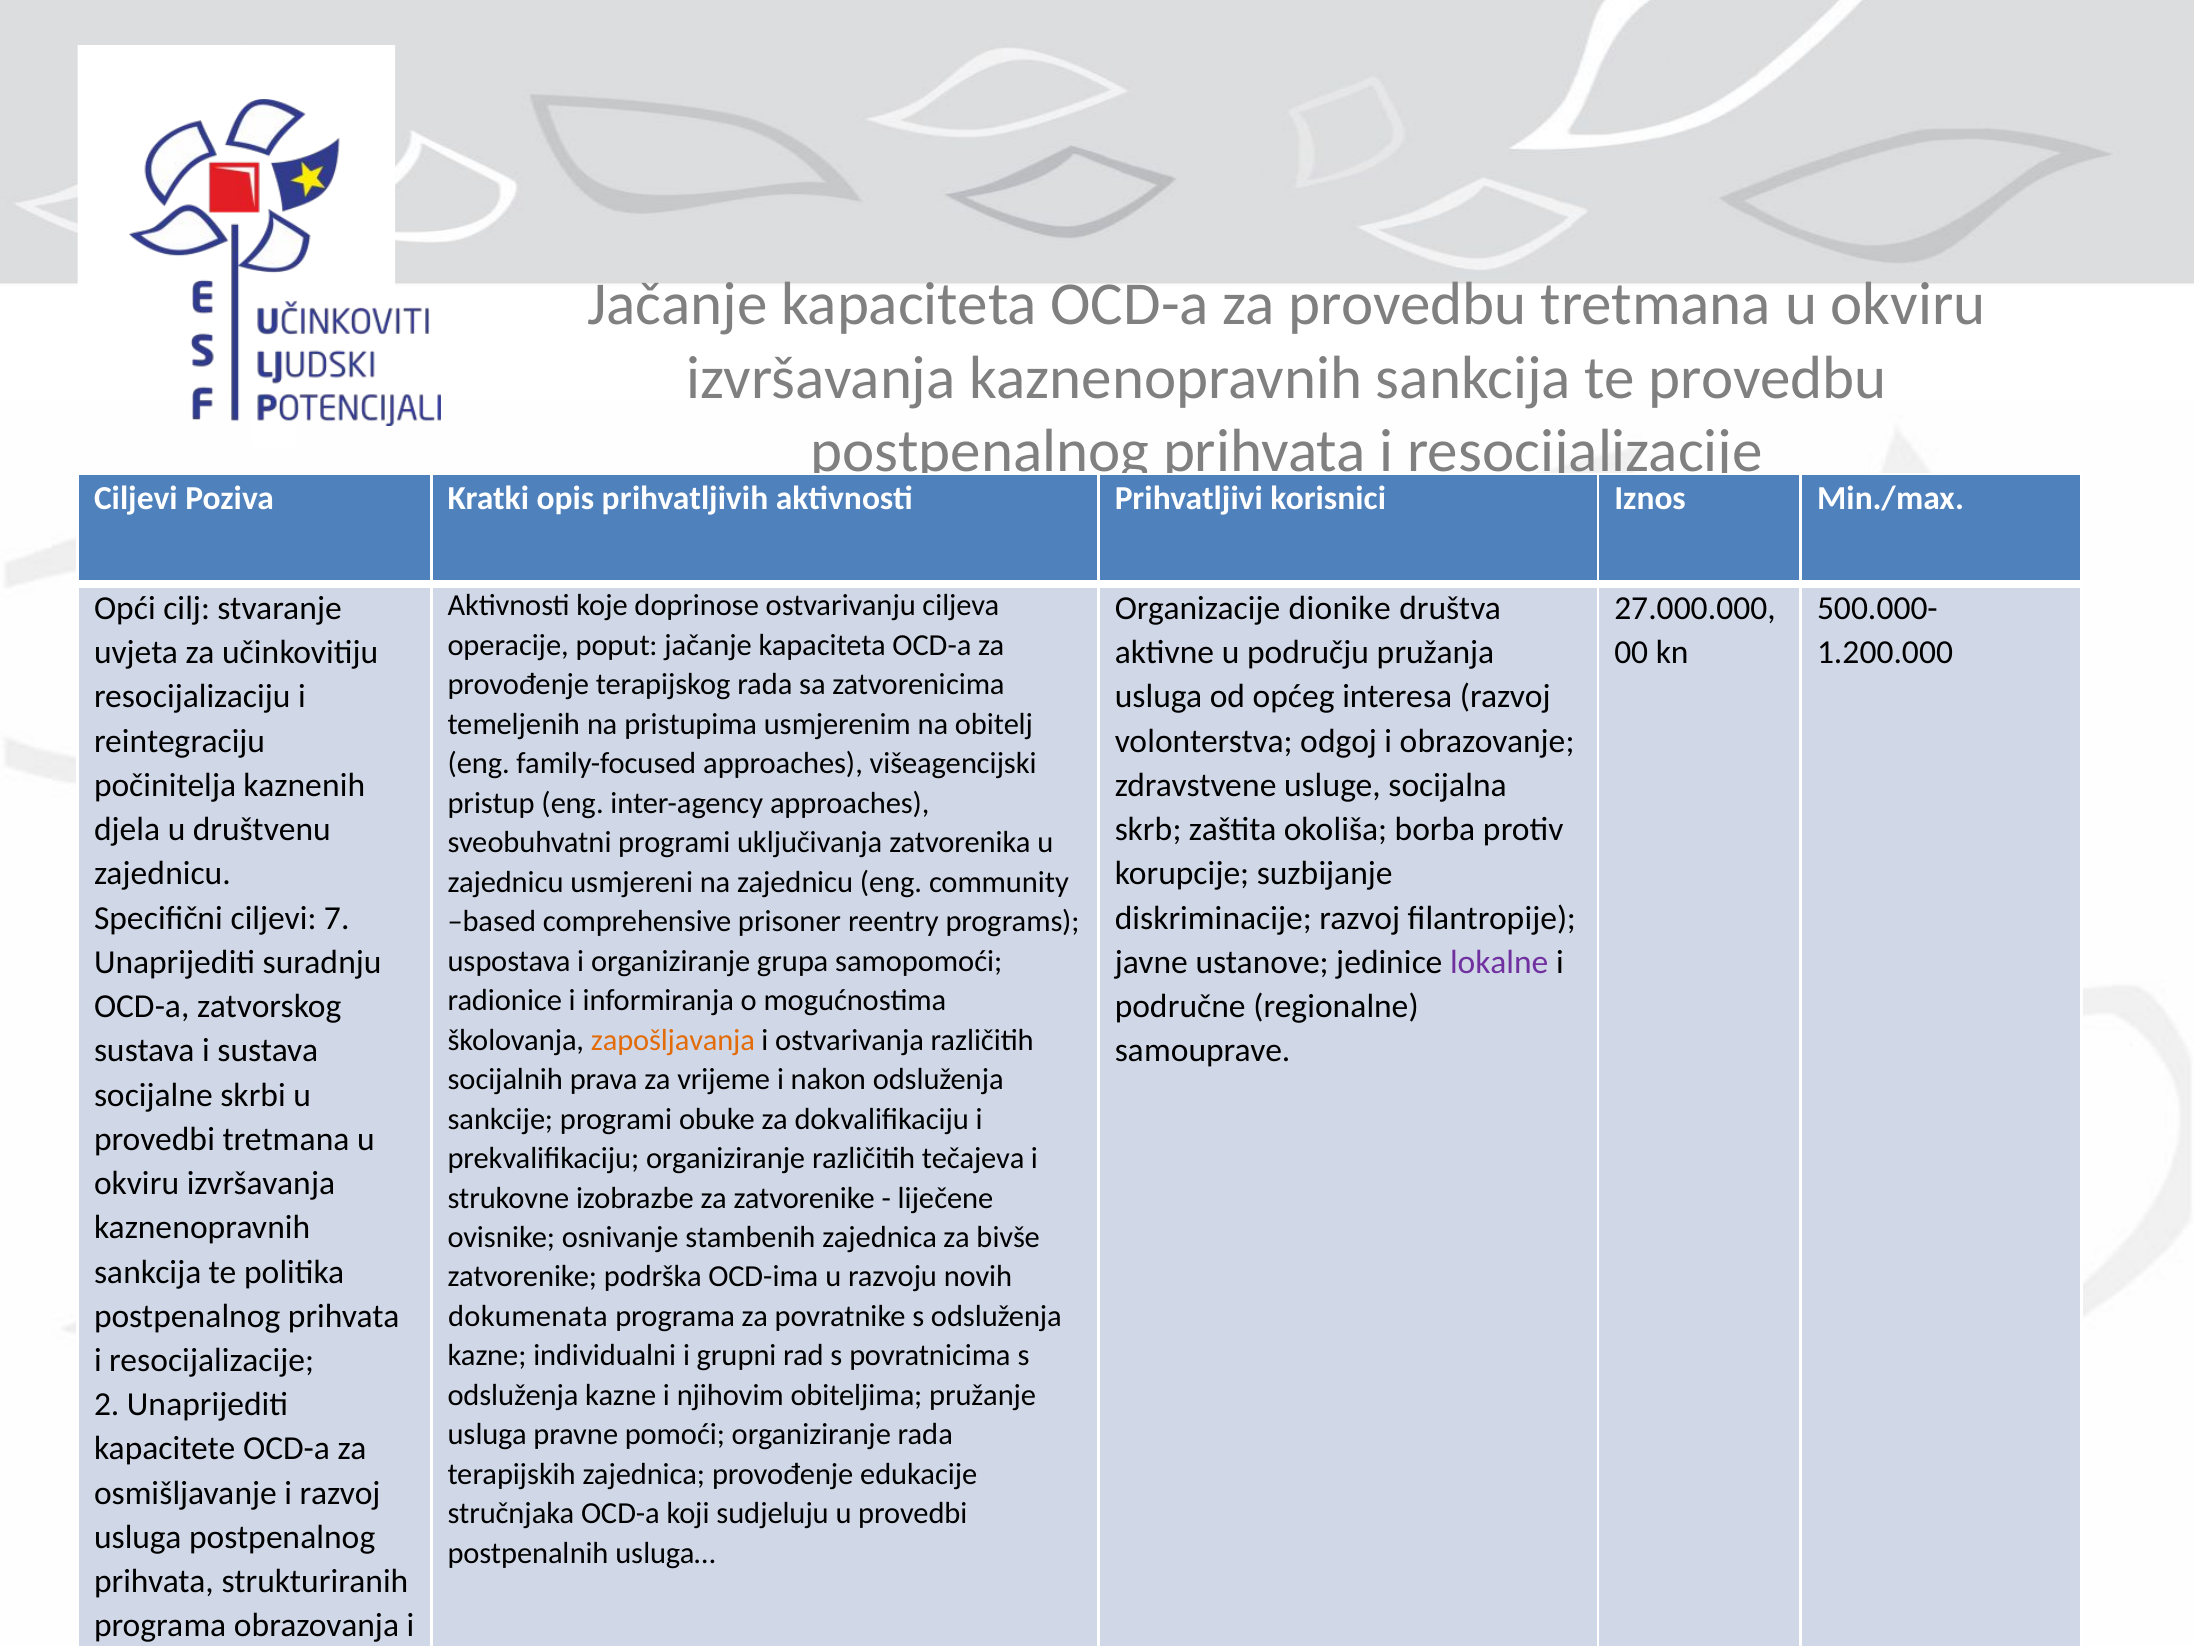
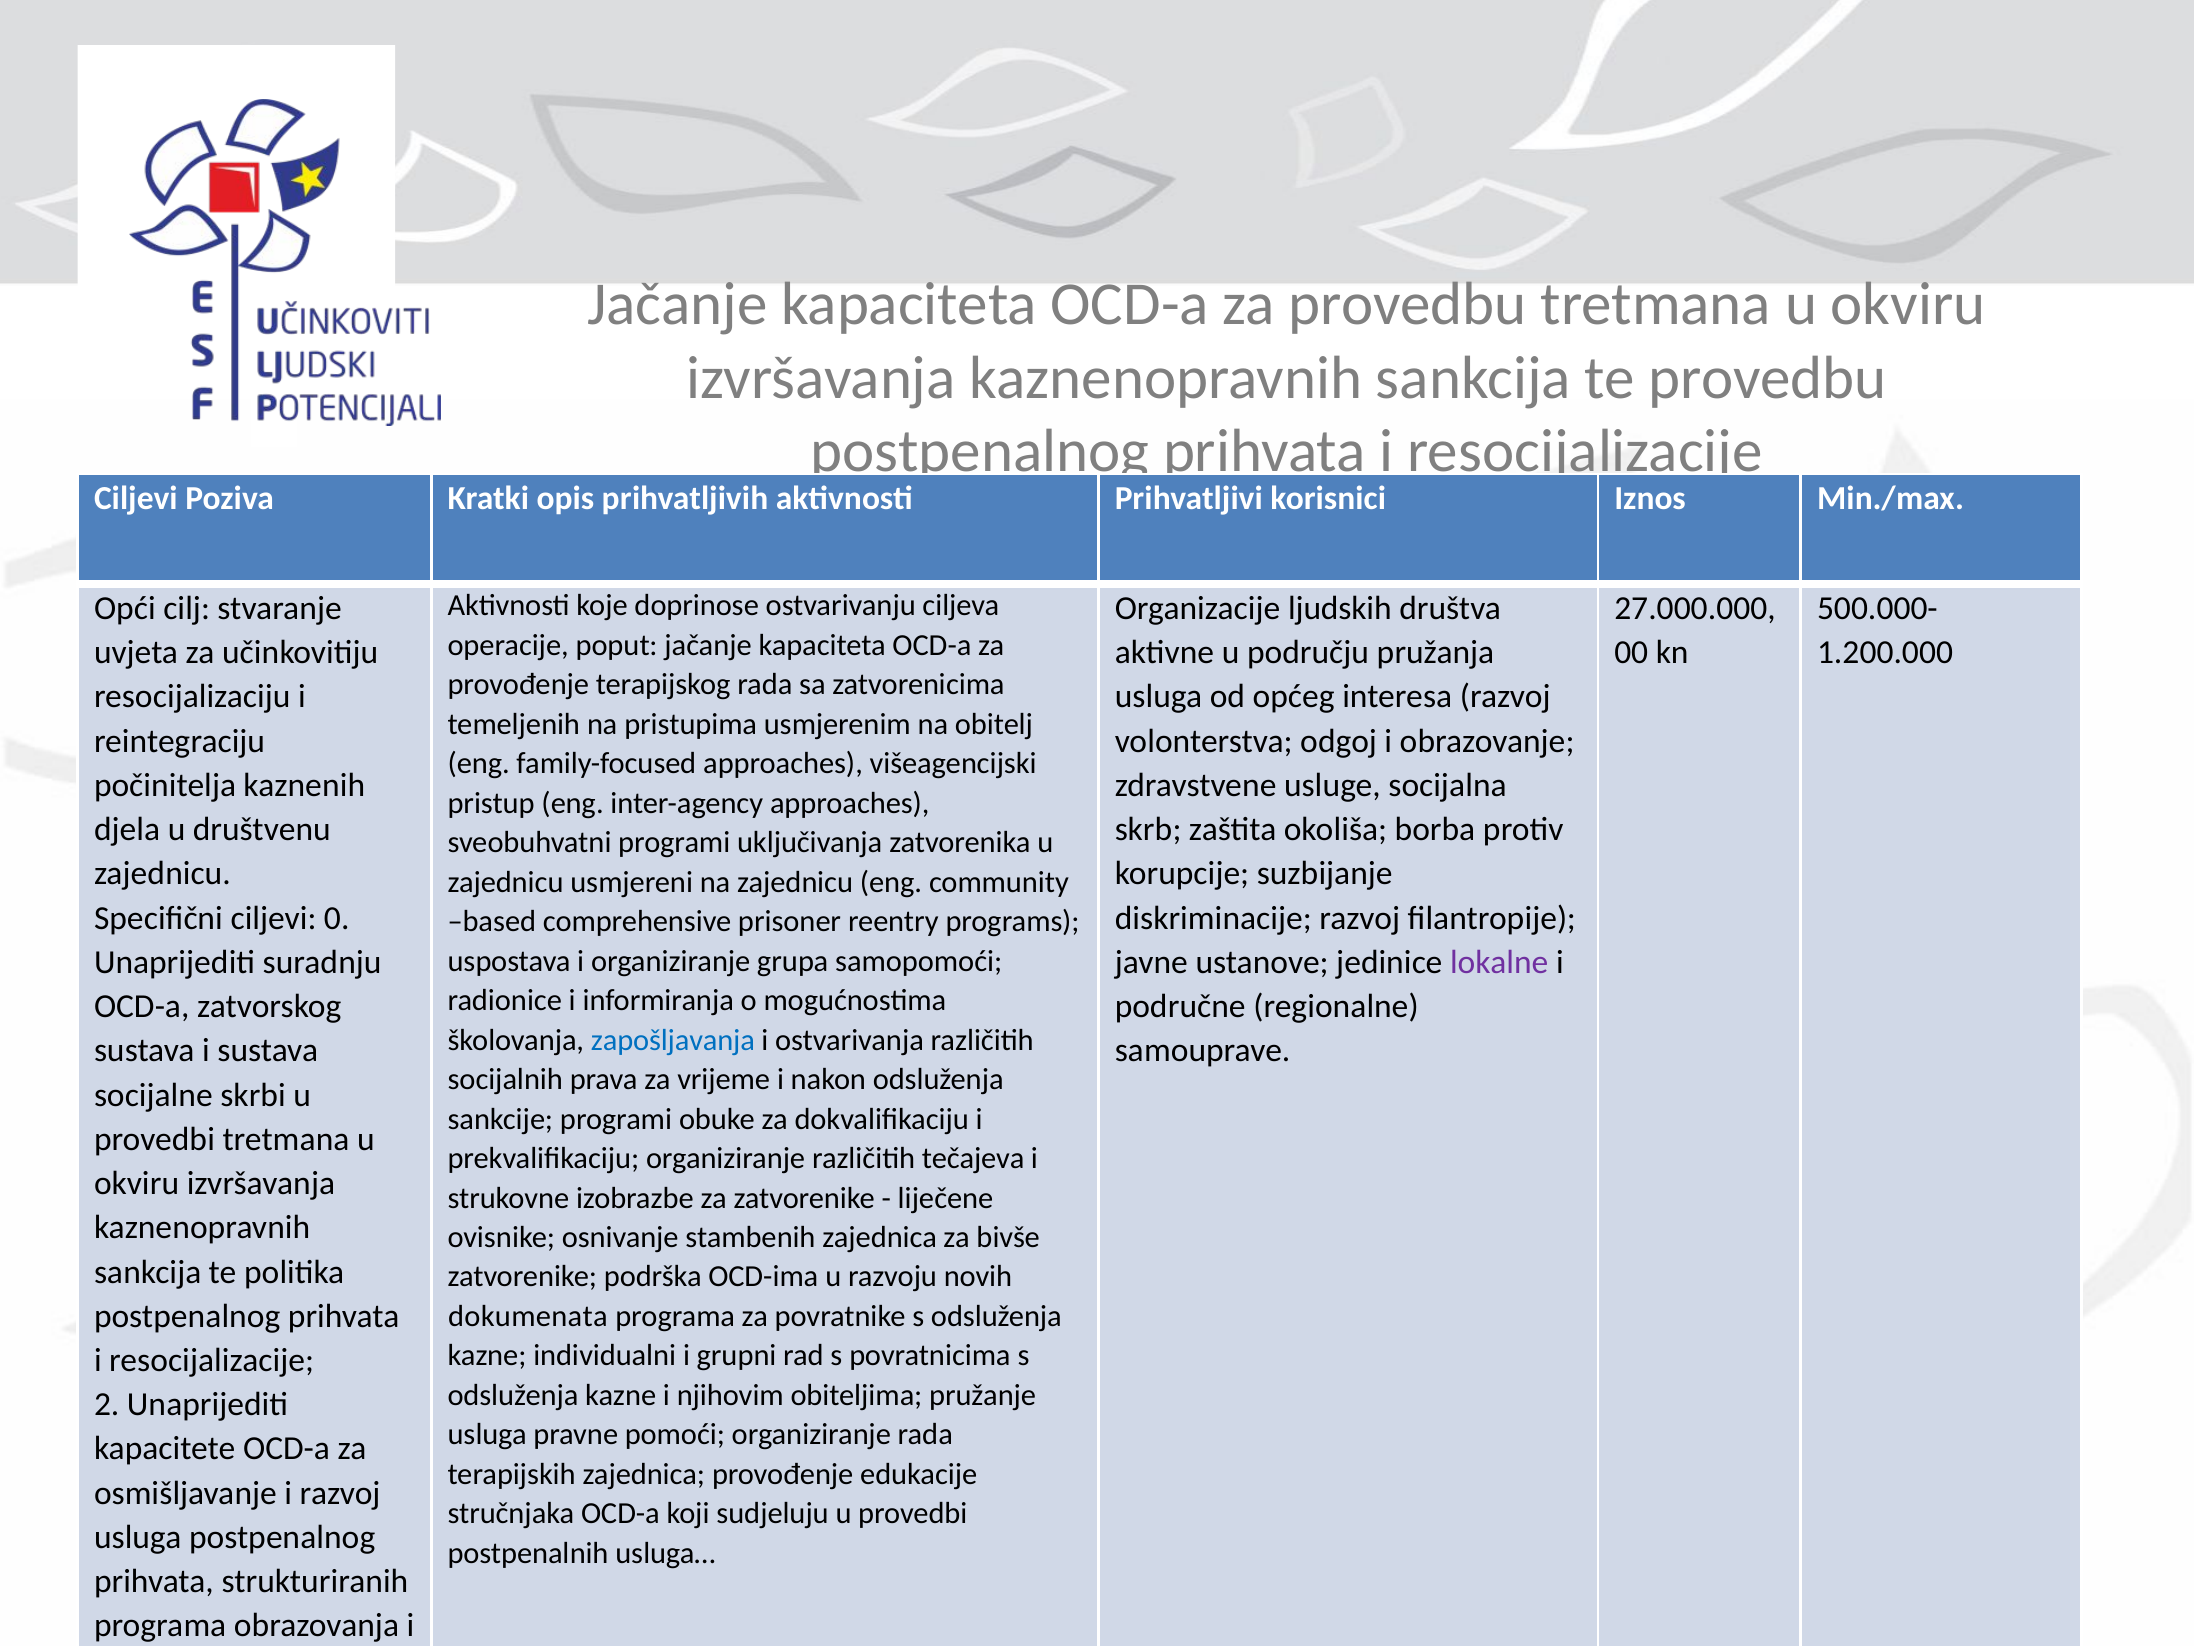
dionike: dionike -> ljudskih (1340, 608)
7: 7 -> 0 (337, 918)
zapošljavanja colour: orange -> blue (673, 1040)
